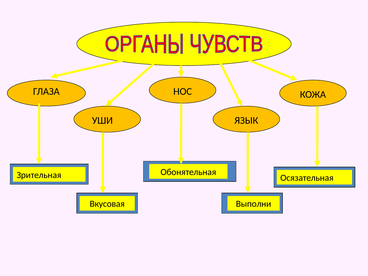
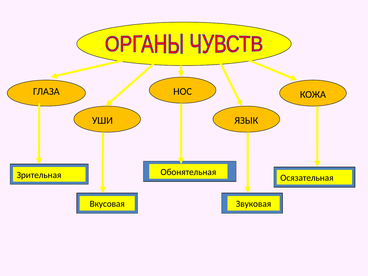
Выполни: Выполни -> Звуковая (254, 204)
